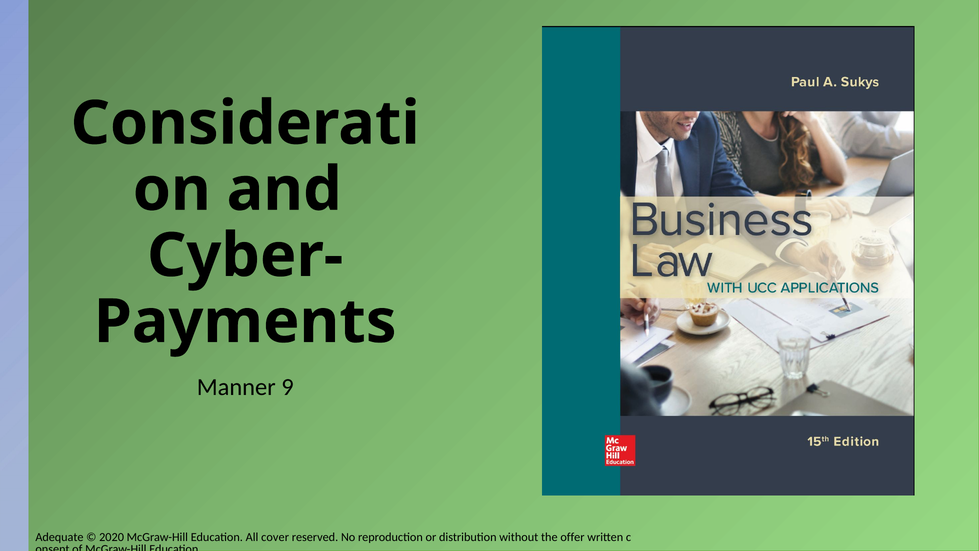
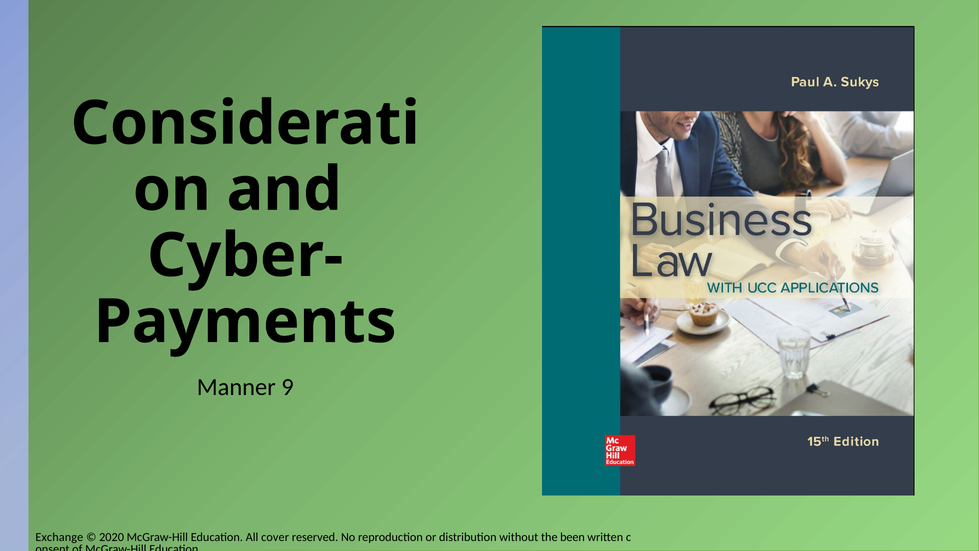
Adequate: Adequate -> Exchange (59, 537)
offer: offer -> been (573, 537)
